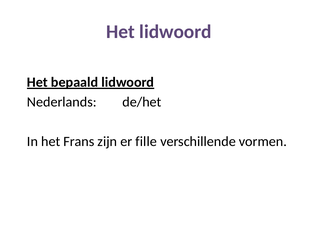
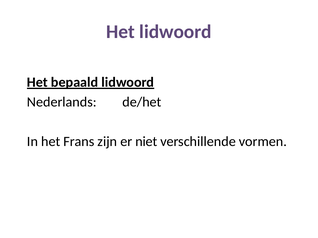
fille: fille -> niet (146, 142)
